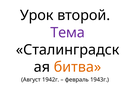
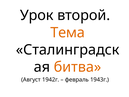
Тема colour: purple -> orange (68, 32)
